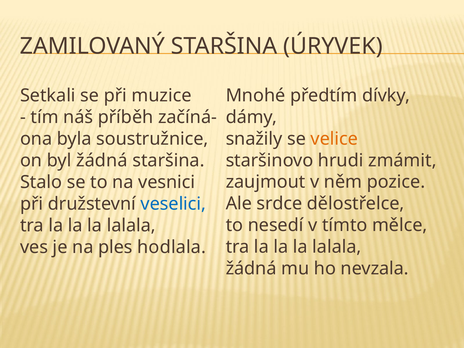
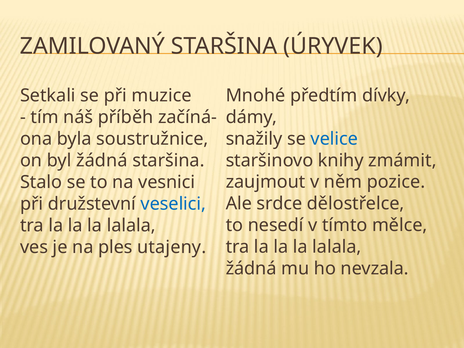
velice colour: orange -> blue (334, 139)
hrudi: hrudi -> knihy (341, 160)
hodlala: hodlala -> utajeny (172, 247)
